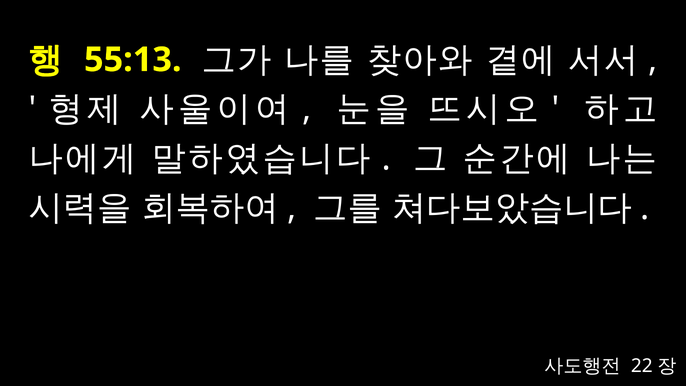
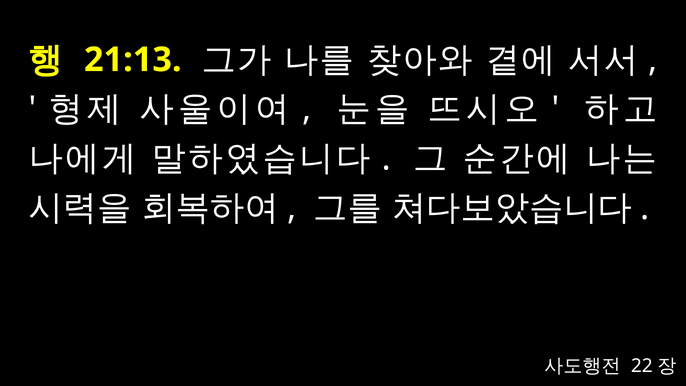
55:13: 55:13 -> 21:13 (133, 60)
